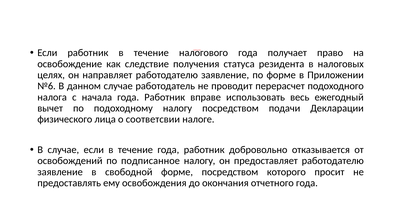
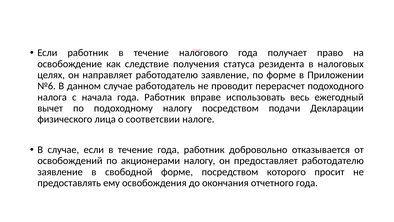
подписанное: подписанное -> акционерами (151, 161)
